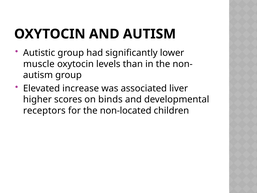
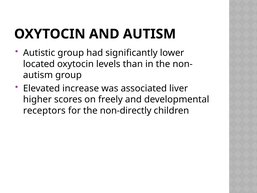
muscle: muscle -> located (39, 64)
binds: binds -> freely (110, 99)
non-located: non-located -> non-directly (126, 111)
